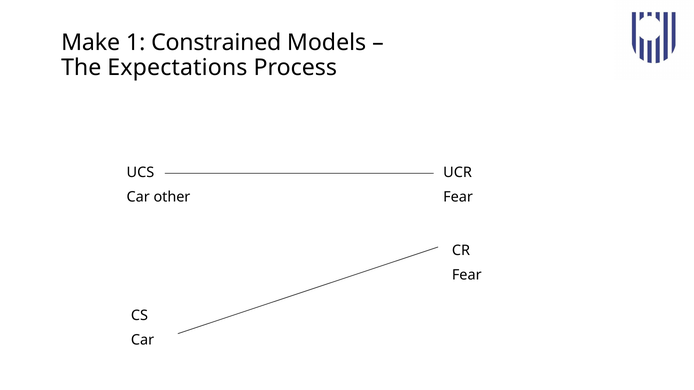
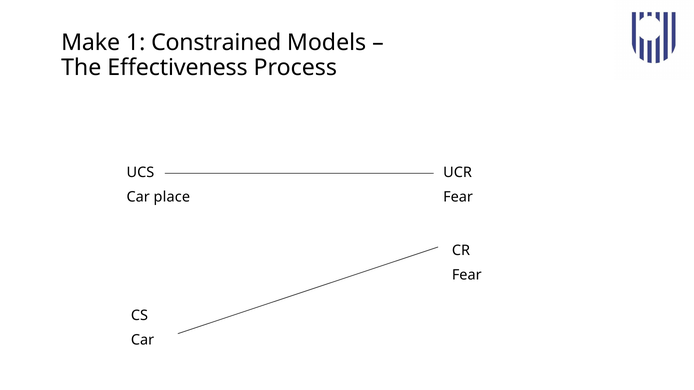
Expectations: Expectations -> Effectiveness (178, 68)
other: other -> place (172, 197)
